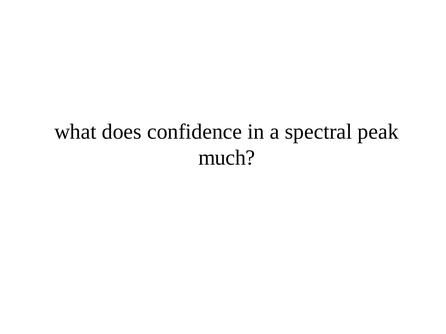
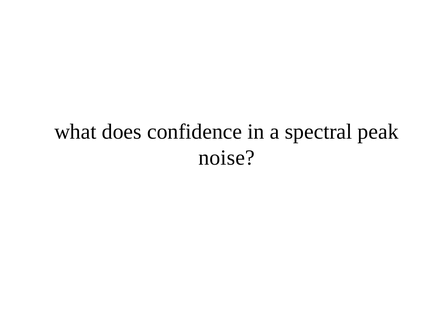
much: much -> noise (227, 158)
